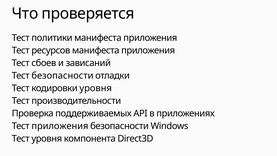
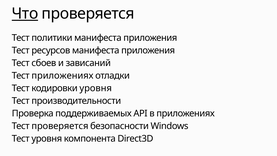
Что underline: none -> present (25, 14)
Тест безопасности: безопасности -> приложениях (62, 76)
Тест приложения: приложения -> проверяется (60, 126)
